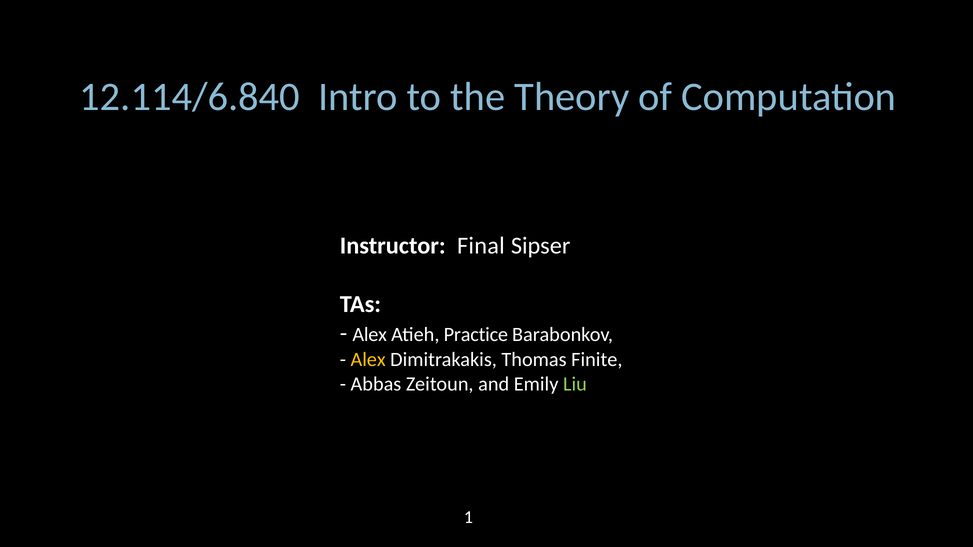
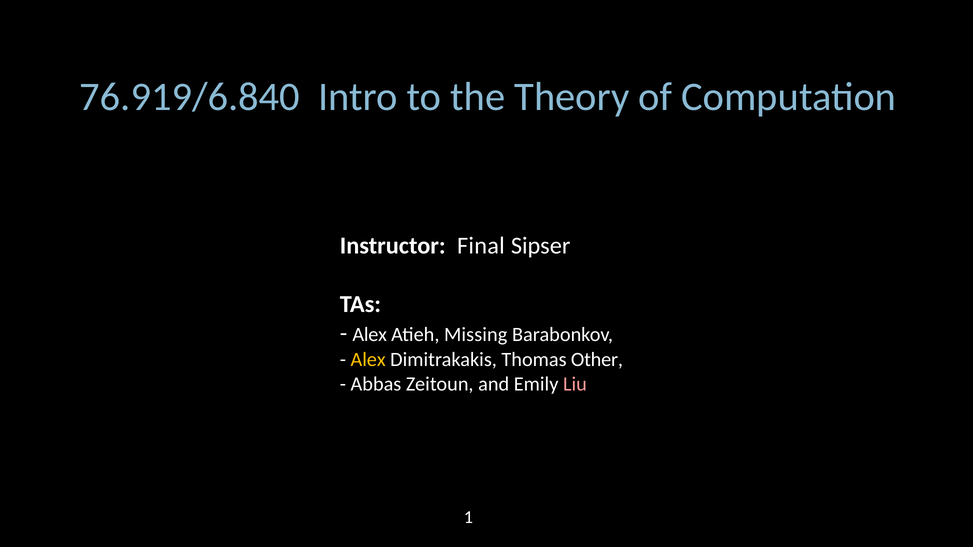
12.114/6.840: 12.114/6.840 -> 76.919/6.840 (190, 97)
Practice: Practice -> Missing (476, 335)
Finite: Finite -> Other (597, 360)
Liu colour: light green -> pink (575, 384)
